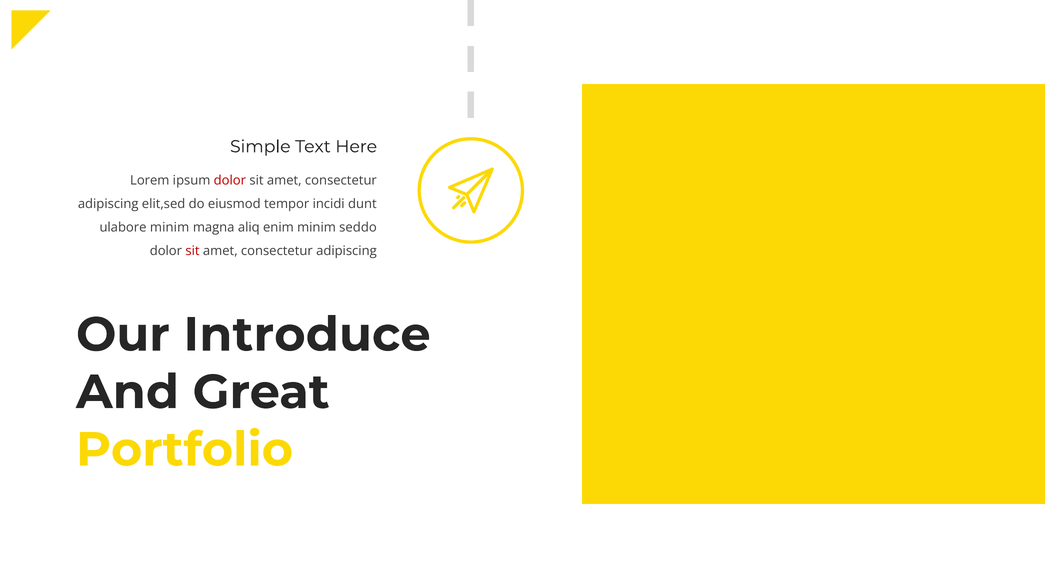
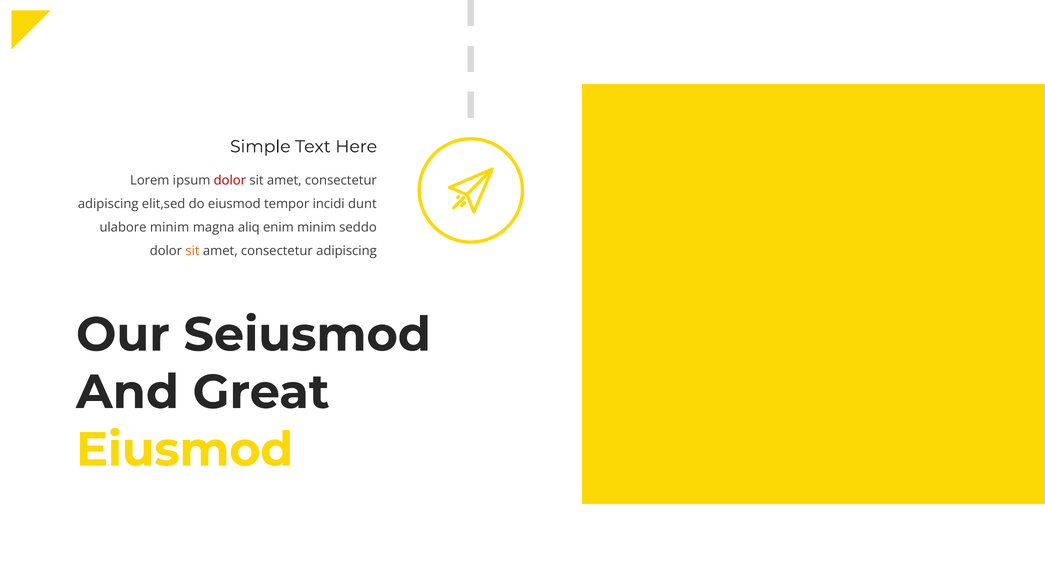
sit colour: red -> orange (192, 251)
Introduce: Introduce -> Seiusmod (307, 335)
Portfolio: Portfolio -> Eiusmod (185, 450)
